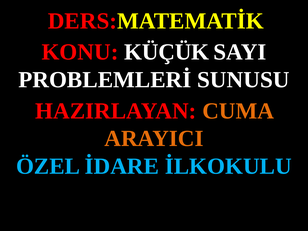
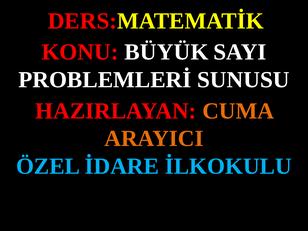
KÜÇÜK: KÜÇÜK -> BÜYÜK (166, 52)
